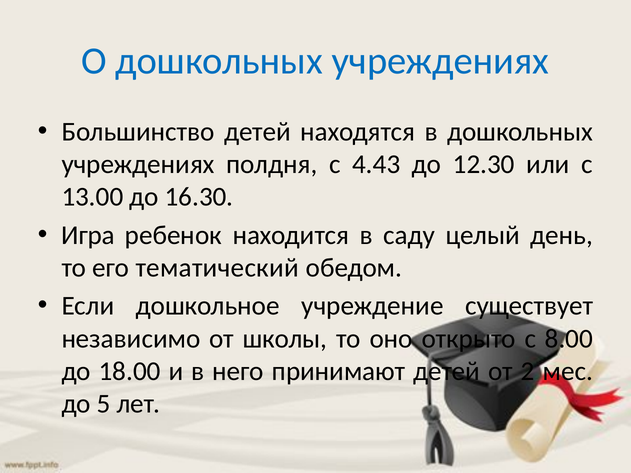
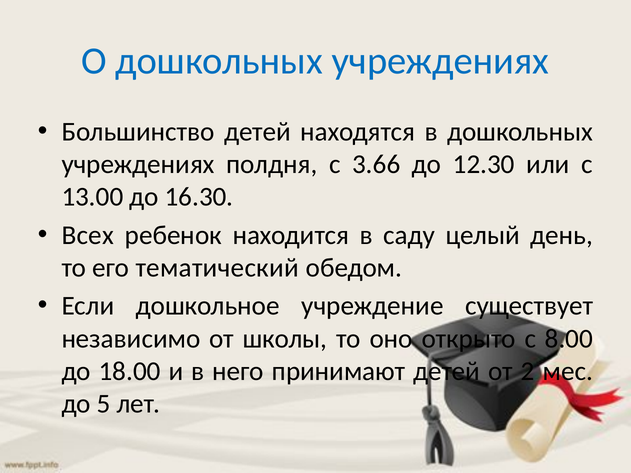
4.43: 4.43 -> 3.66 (376, 164)
Игра: Игра -> Всех (88, 235)
